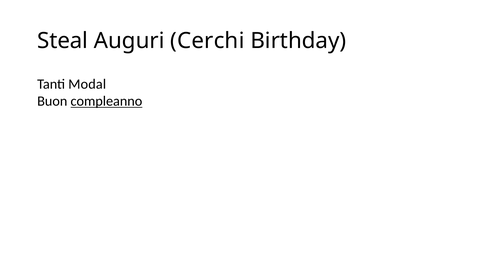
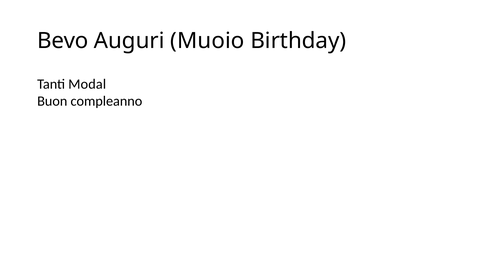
Steal: Steal -> Bevo (63, 41)
Cerchi: Cerchi -> Muoio (207, 41)
compleanno underline: present -> none (106, 101)
